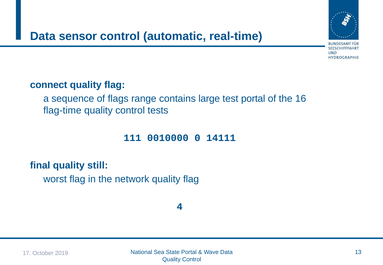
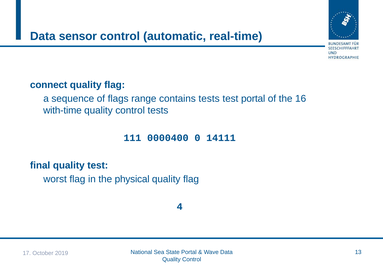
contains large: large -> tests (209, 99)
flag-time: flag-time -> with-time (62, 110)
0010000: 0010000 -> 0000400 (168, 138)
quality still: still -> test (98, 165)
network: network -> physical (132, 179)
